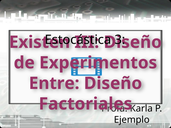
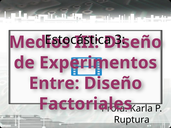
Existen: Existen -> Medios (40, 42)
Ejemplo: Ejemplo -> Ruptura (132, 120)
